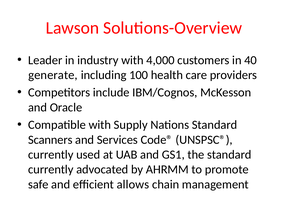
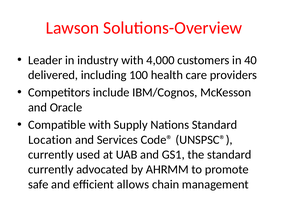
generate: generate -> delivered (53, 75)
Scanners: Scanners -> Location (50, 140)
